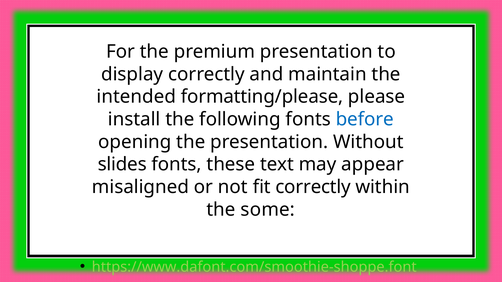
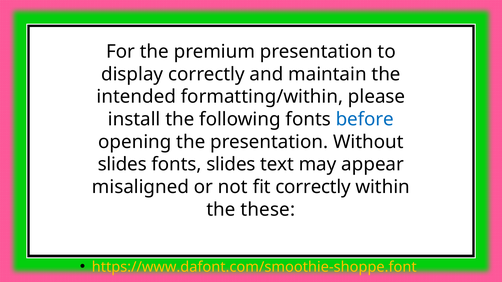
formatting/please: formatting/please -> formatting/within (262, 97)
fonts these: these -> slides (231, 165)
some: some -> these (268, 210)
https://www.dafont.com/smoothie-shoppe.font colour: light green -> yellow (254, 267)
